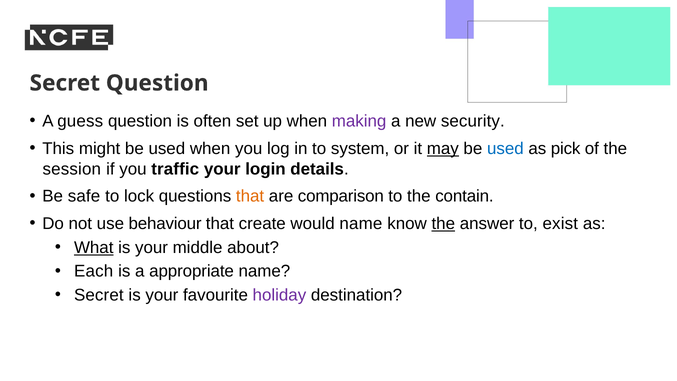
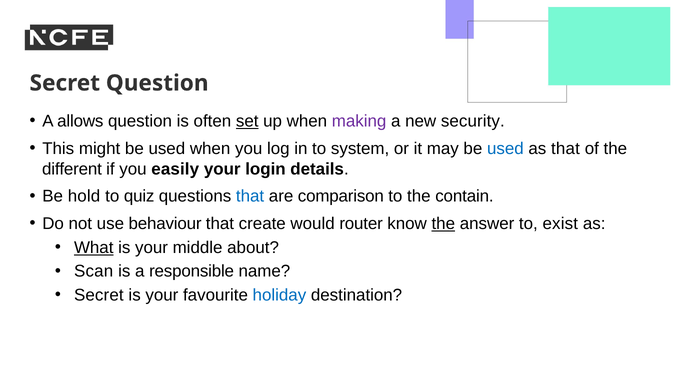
guess: guess -> allows (80, 121)
set underline: none -> present (247, 121)
may underline: present -> none (443, 149)
as pick: pick -> that (565, 149)
session: session -> different (72, 169)
traffic: traffic -> easily (175, 169)
safe: safe -> hold (84, 196)
lock: lock -> quiz (139, 196)
that colour: orange -> blue (250, 196)
would name: name -> router (361, 224)
Each: Each -> Scan (94, 271)
appropriate: appropriate -> responsible (192, 271)
holiday colour: purple -> blue (279, 295)
